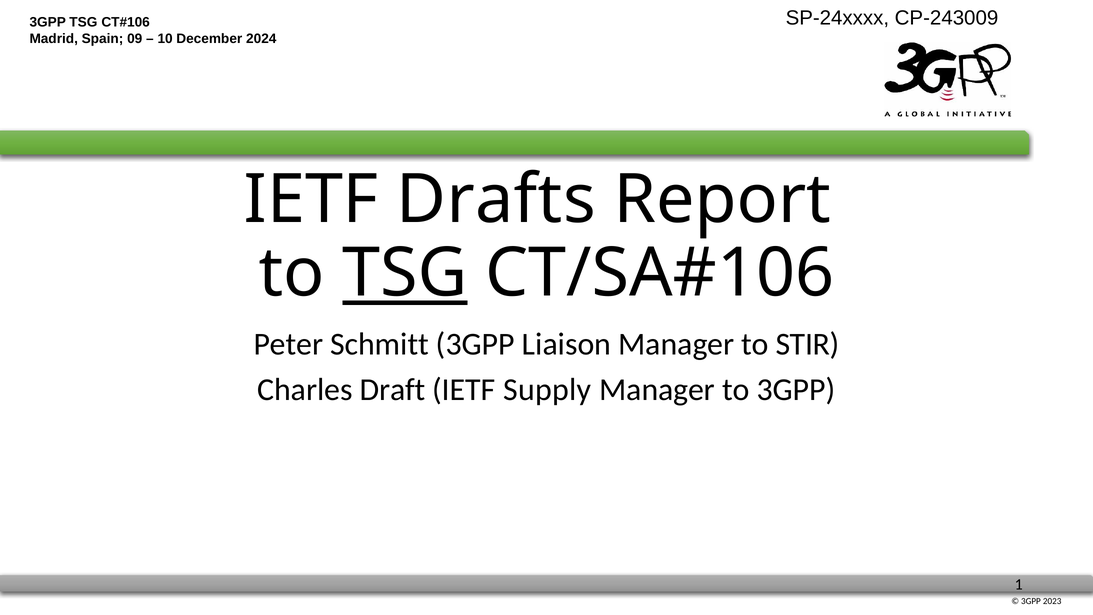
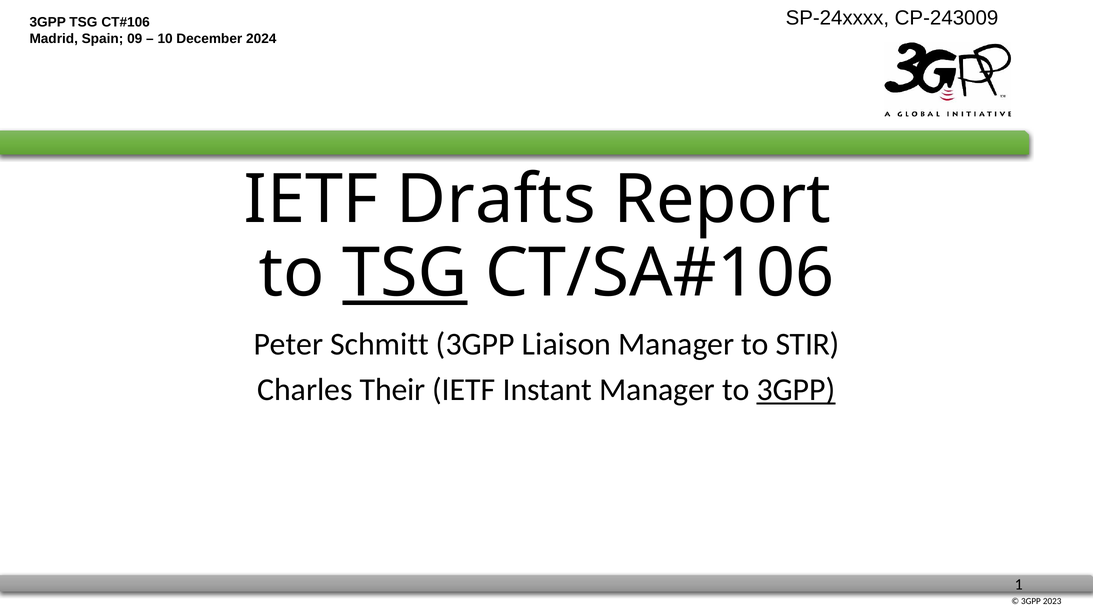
Draft: Draft -> Their (393, 390)
Supply: Supply -> Instant (547, 390)
3GPP underline: none -> present (796, 390)
